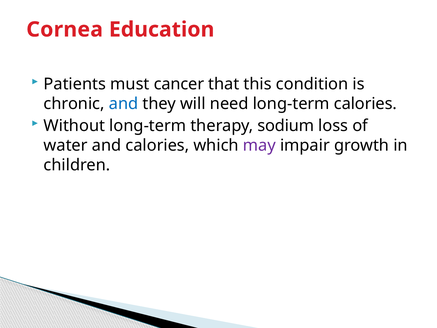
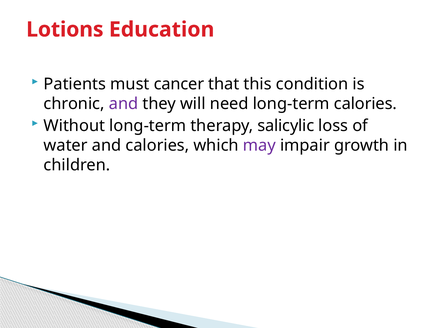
Cornea: Cornea -> Lotions (65, 29)
and colour: blue -> purple (124, 104)
sodium: sodium -> salicylic (286, 126)
